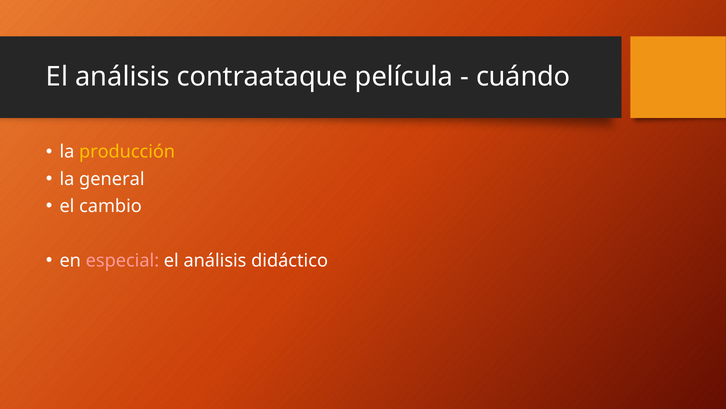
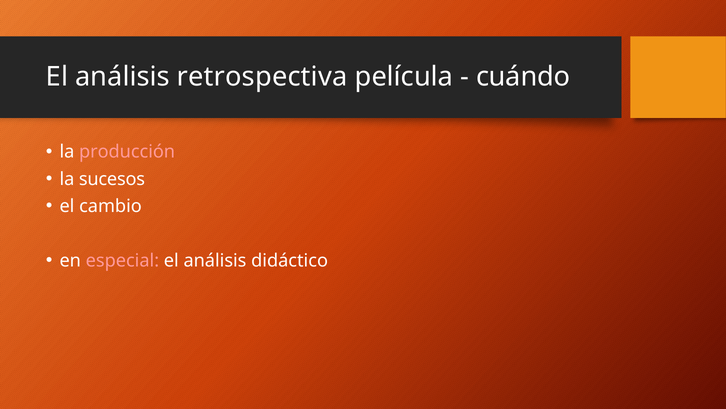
contraataque: contraataque -> retrospectiva (262, 77)
producción colour: yellow -> pink (127, 152)
general: general -> sucesos (112, 179)
